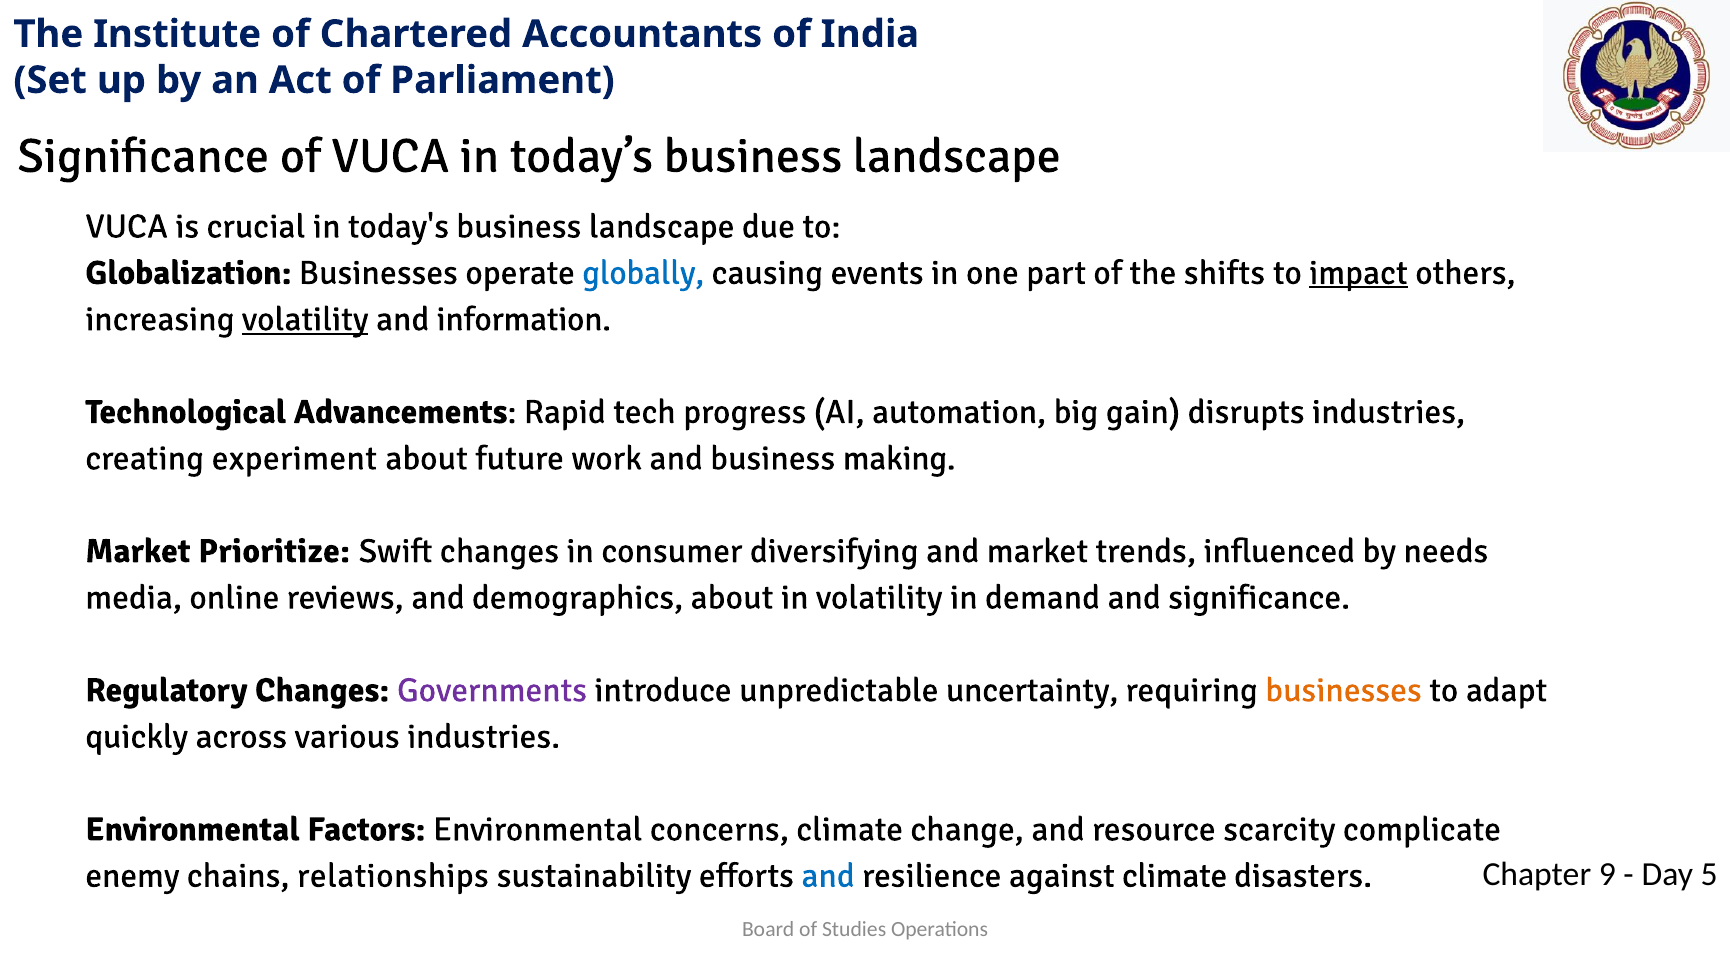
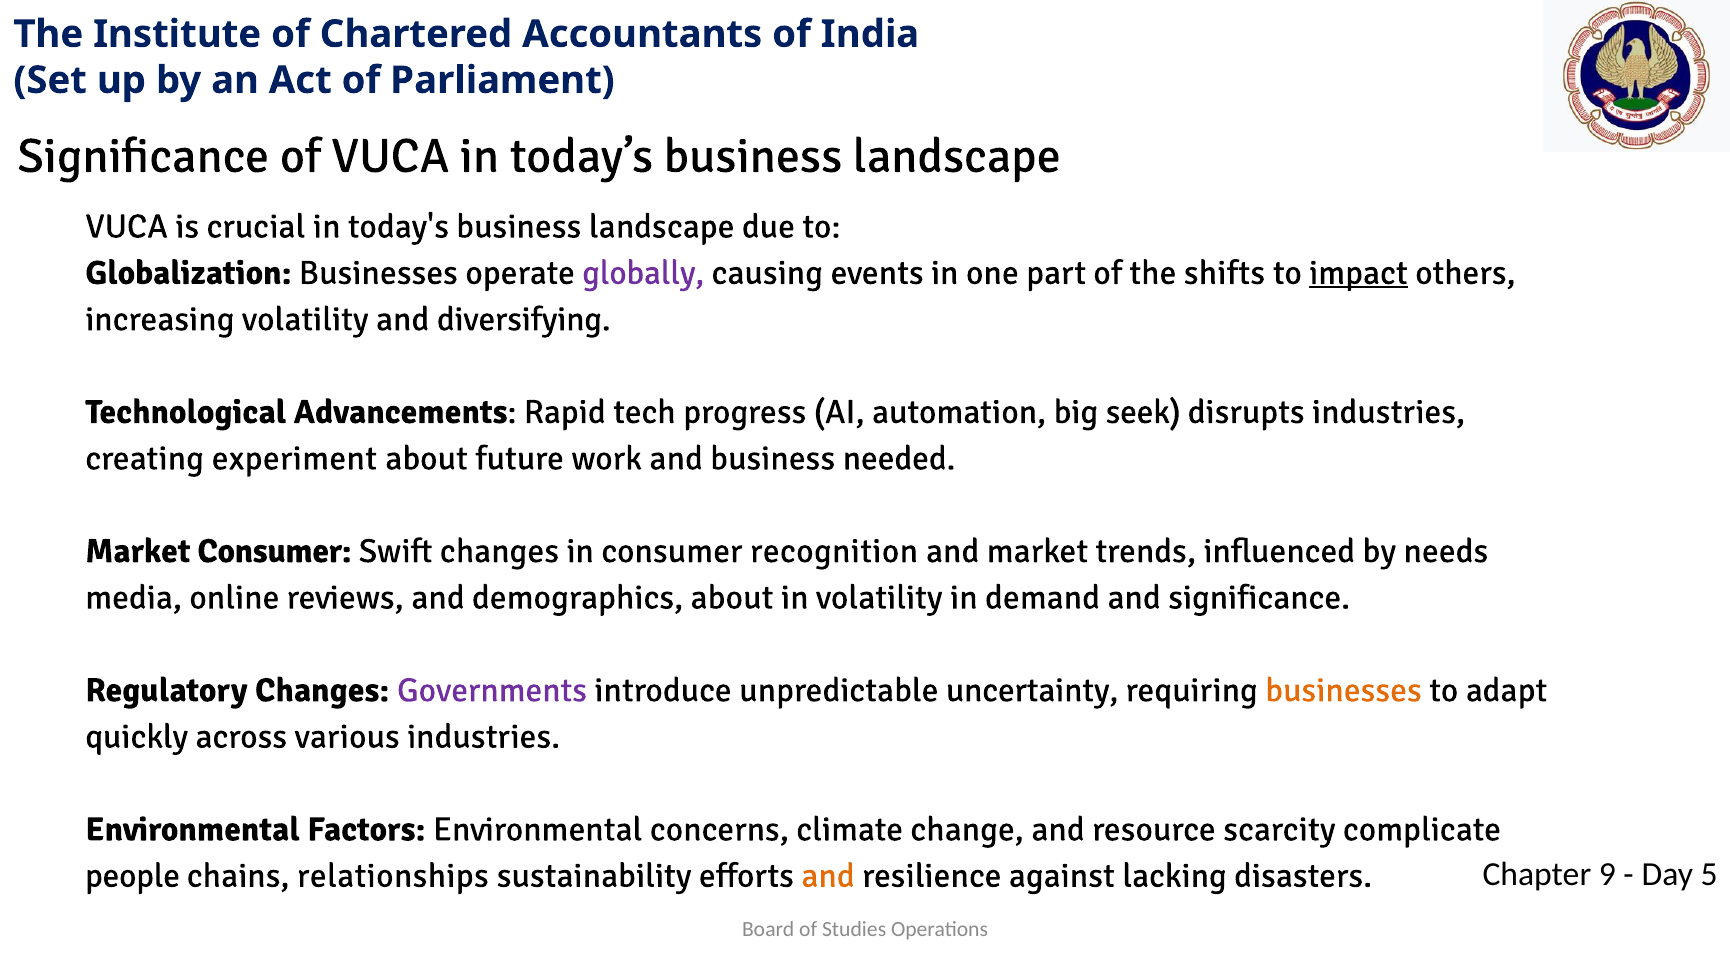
globally colour: blue -> purple (643, 273)
volatility underline: present -> none (305, 319)
information: information -> diversifying (524, 319)
gain: gain -> seek (1143, 412)
making: making -> needed (899, 458)
Market Prioritize: Prioritize -> Consumer (274, 551)
diversifying: diversifying -> recognition (834, 551)
enemy: enemy -> people (133, 876)
and colour: blue -> orange (828, 876)
against climate: climate -> lacking (1175, 876)
